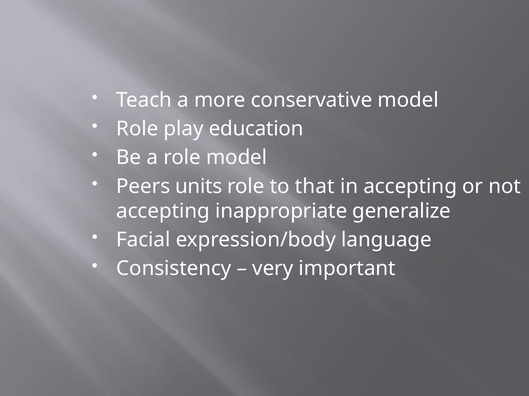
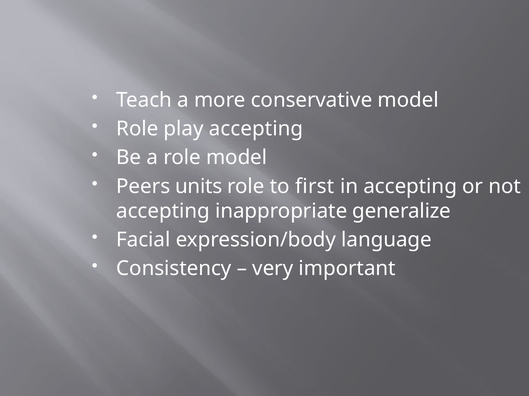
play education: education -> accepting (256, 129)
that: that -> first (315, 187)
